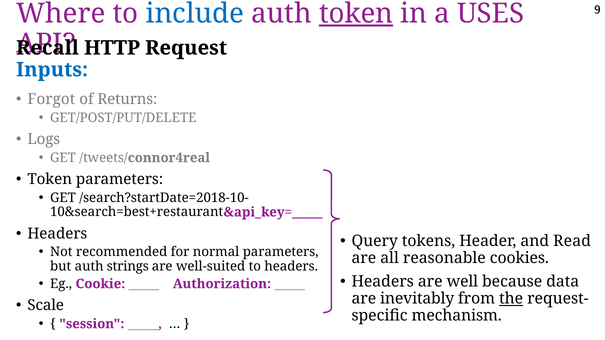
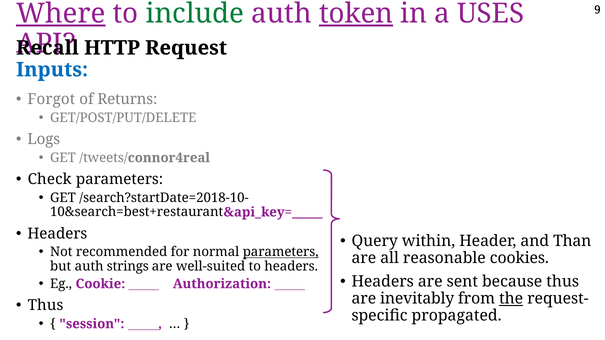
Where underline: none -> present (61, 14)
include colour: blue -> green (195, 14)
Token: Token -> Check (50, 180)
tokens: tokens -> within (429, 242)
Read: Read -> Than (572, 242)
parameters underline: none -> present (281, 252)
well: well -> sent (462, 282)
because data: data -> thus (563, 282)
Scale: Scale -> Thus (46, 306)
mechanism: mechanism -> propagated (457, 316)
